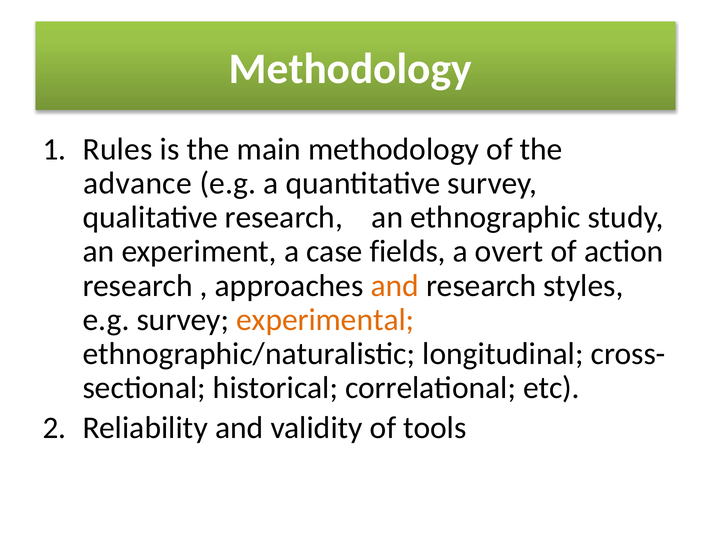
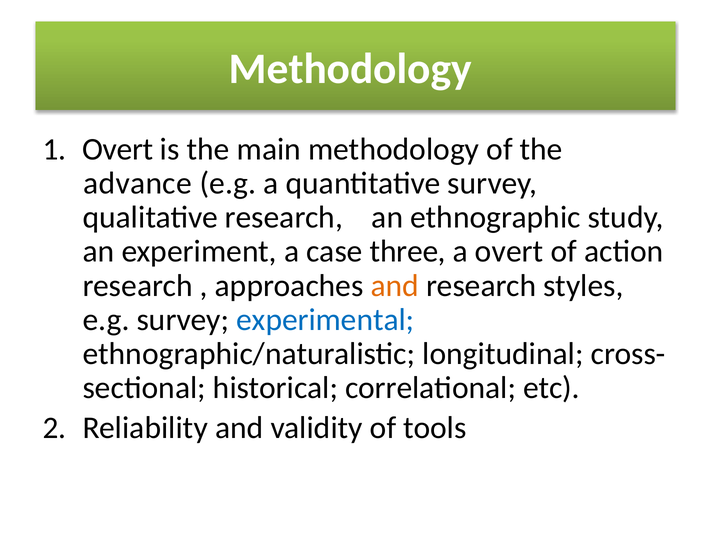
Rules: Rules -> Overt (118, 149)
fields: fields -> three (408, 252)
experimental colour: orange -> blue (325, 320)
